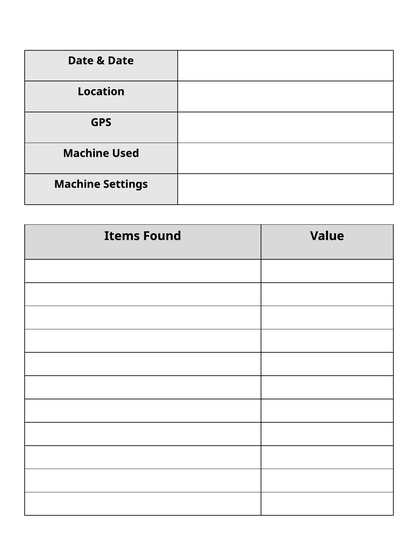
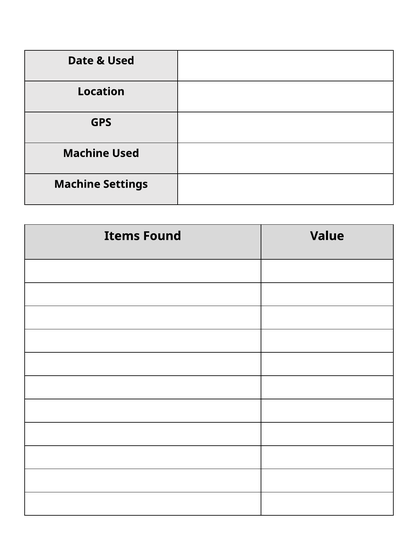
Date: Date -> Used (121, 61)
